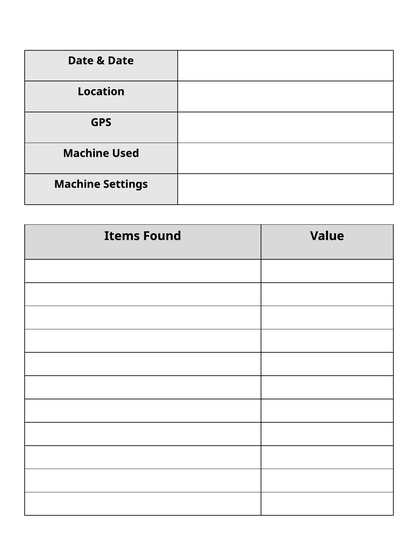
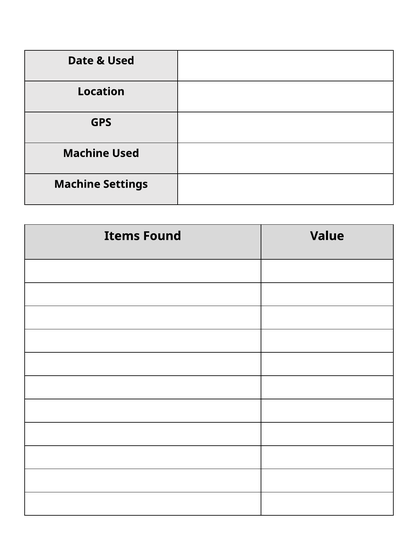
Date: Date -> Used (121, 61)
